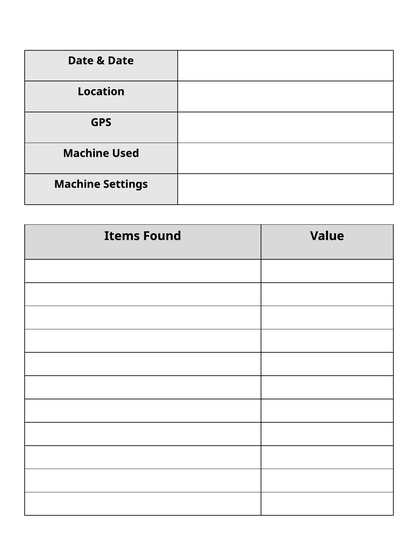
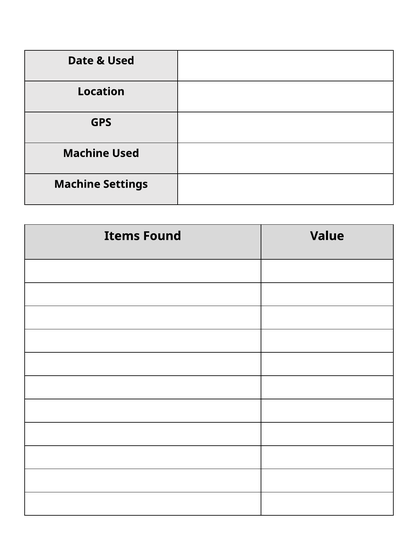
Date: Date -> Used (121, 61)
